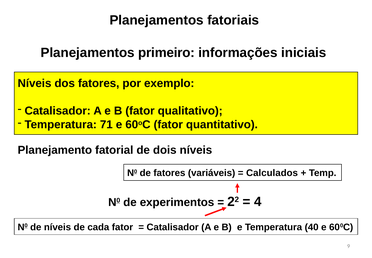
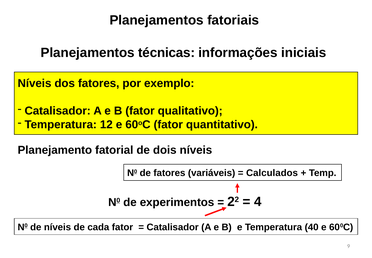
primeiro: primeiro -> técnicas (167, 53)
71: 71 -> 12 (106, 124)
